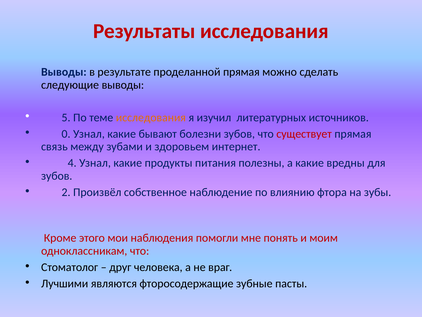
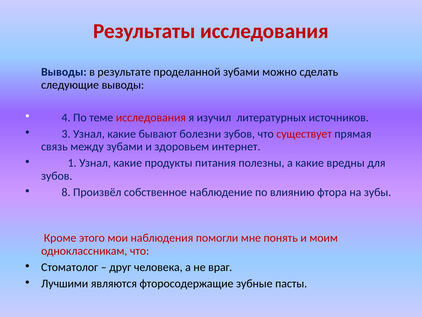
проделанной прямая: прямая -> зубами (241, 72)
5: 5 -> 4 (66, 117)
исследования colour: orange -> red (151, 117)
0: 0 -> 3 (66, 134)
4: 4 -> 1 (72, 163)
2: 2 -> 8 (66, 192)
